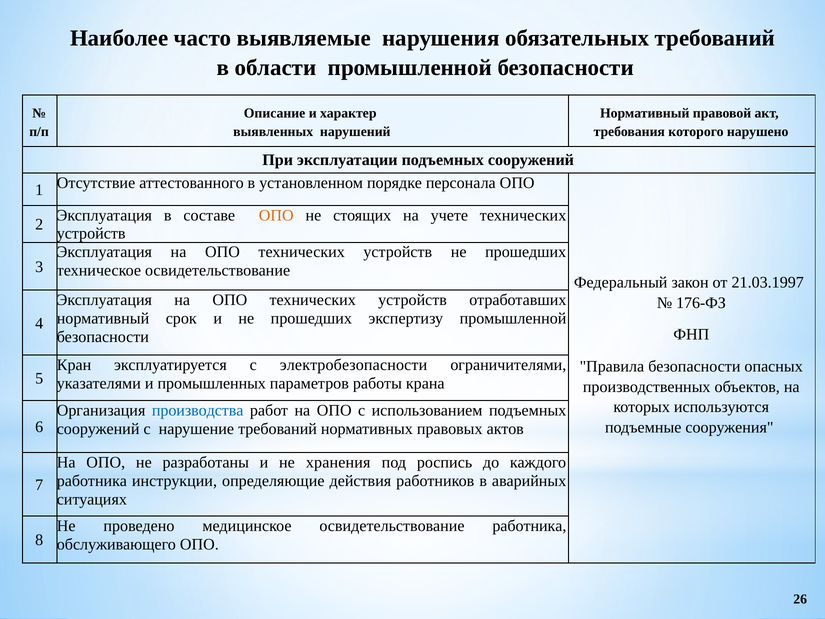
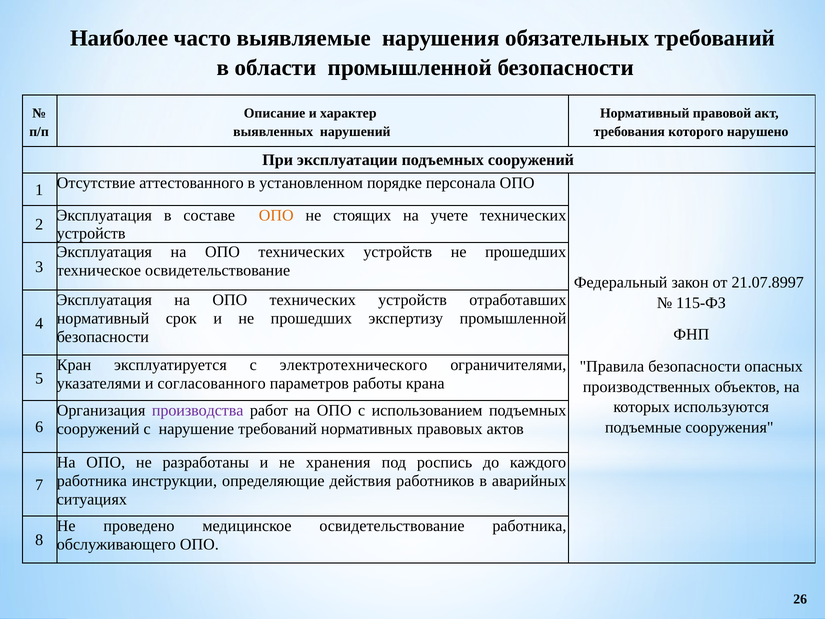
21.03.1997: 21.03.1997 -> 21.07.8997 (768, 282)
176-ФЗ: 176-ФЗ -> 115-ФЗ (701, 303)
электробезопасности: электробезопасности -> электротехнического (353, 365)
промышленных: промышленных -> согласованного (212, 383)
производства colour: blue -> purple (198, 410)
